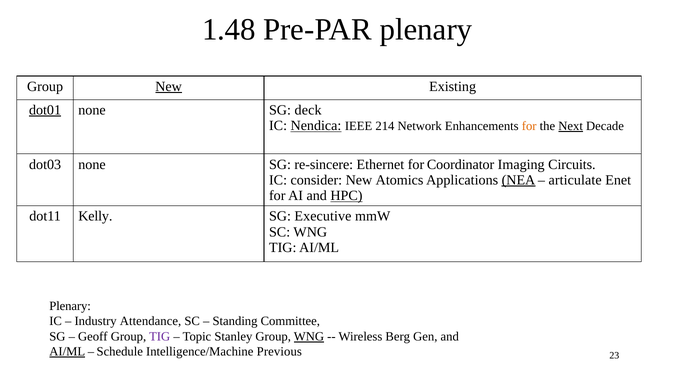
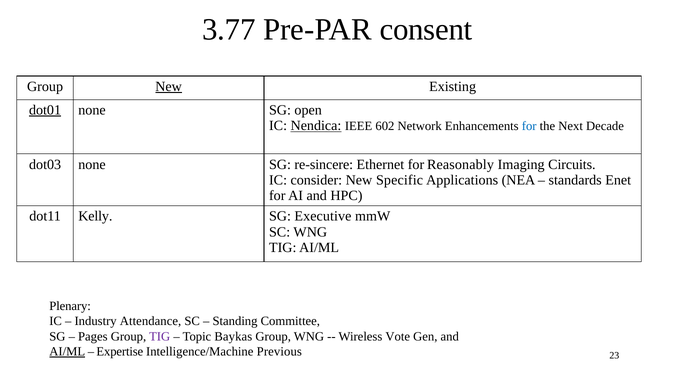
1.48: 1.48 -> 3.77 (229, 30)
Pre-PAR plenary: plenary -> consent (426, 30)
deck: deck -> open (308, 110)
214: 214 -> 602 (385, 126)
for colour: orange -> blue (529, 126)
Next underline: present -> none (571, 126)
Coordinator: Coordinator -> Reasonably (460, 164)
Atomics: Atomics -> Specific (400, 180)
NEA underline: present -> none (518, 180)
articulate: articulate -> standards (575, 180)
HPC underline: present -> none (346, 195)
Geoff: Geoff -> Pages (93, 336)
Stanley: Stanley -> Baykas (233, 336)
WNG underline: present -> none (309, 336)
Berg: Berg -> Vote (398, 336)
Schedule: Schedule -> Expertise (120, 351)
